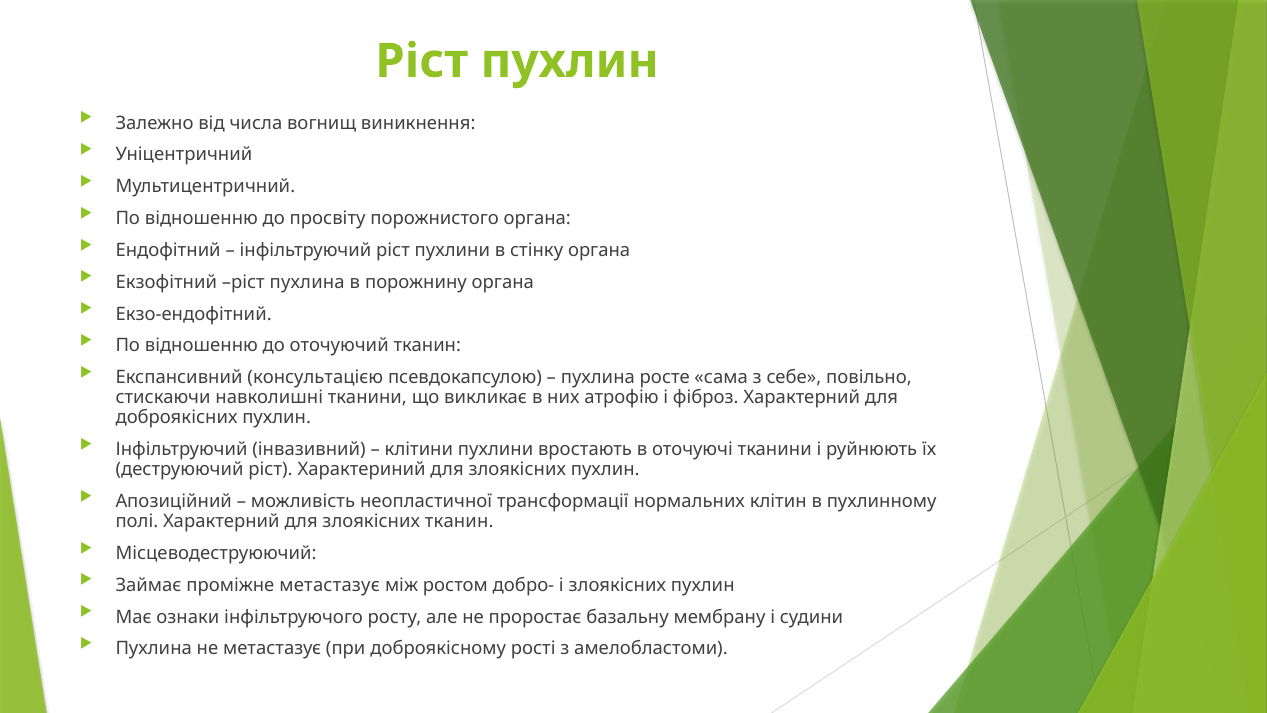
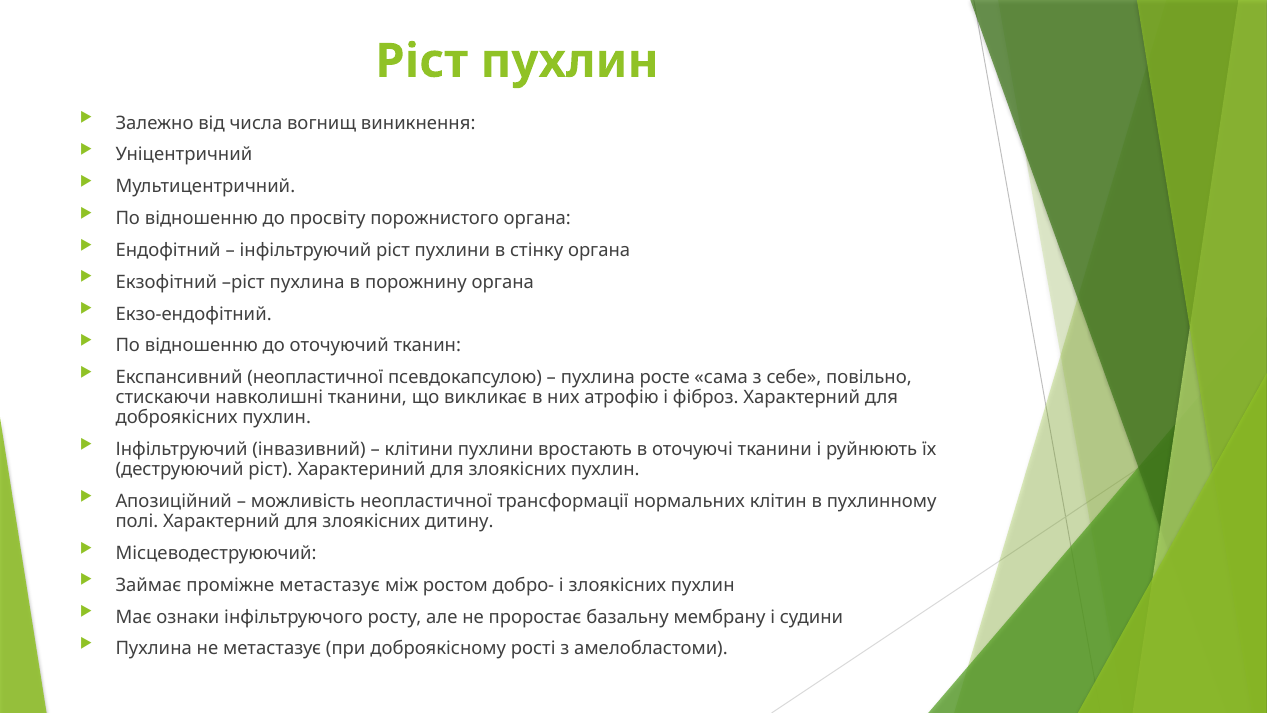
Експансивний консультацією: консультацією -> неопластичної (315, 378)
злоякісних тканин: тканин -> дитину (459, 521)
